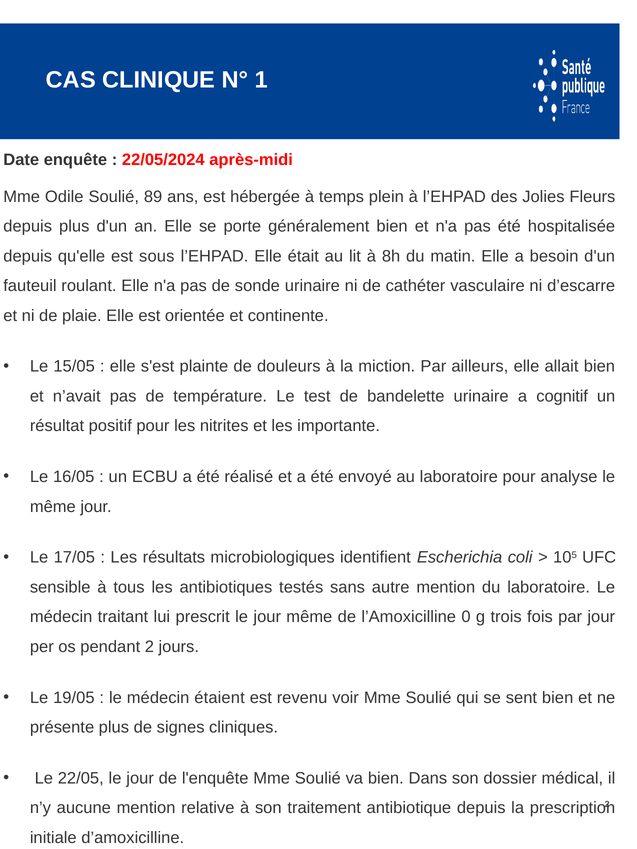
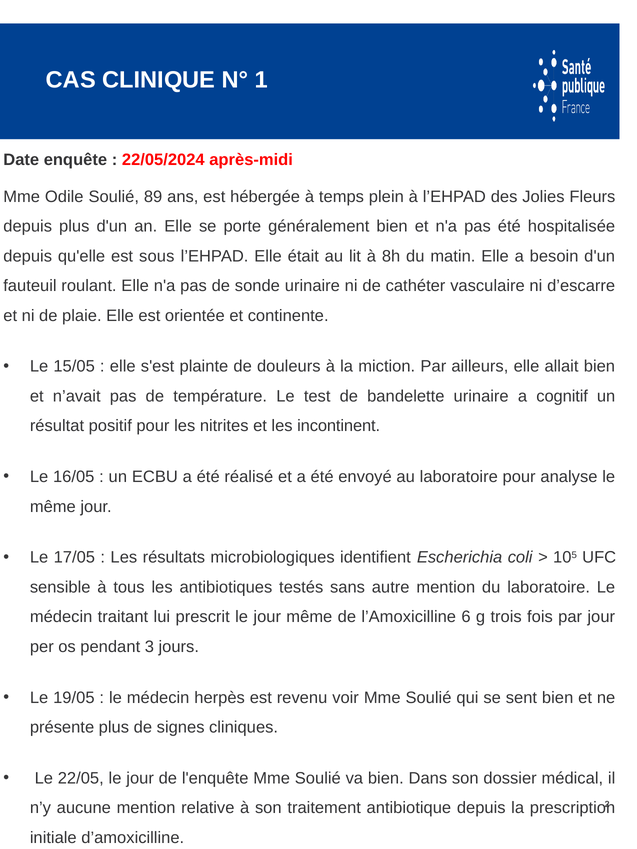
importante: importante -> incontinent (339, 426)
0: 0 -> 6 (466, 617)
pendant 2: 2 -> 3 (149, 647)
étaient: étaient -> herpès (220, 698)
